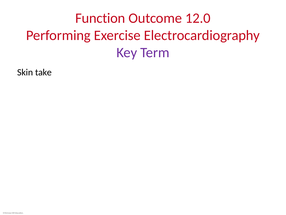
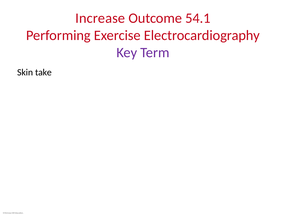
Function: Function -> Increase (100, 18)
12.0: 12.0 -> 54.1 (198, 18)
